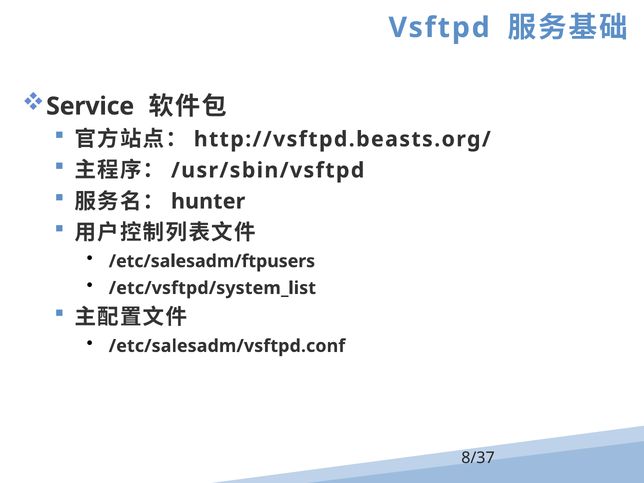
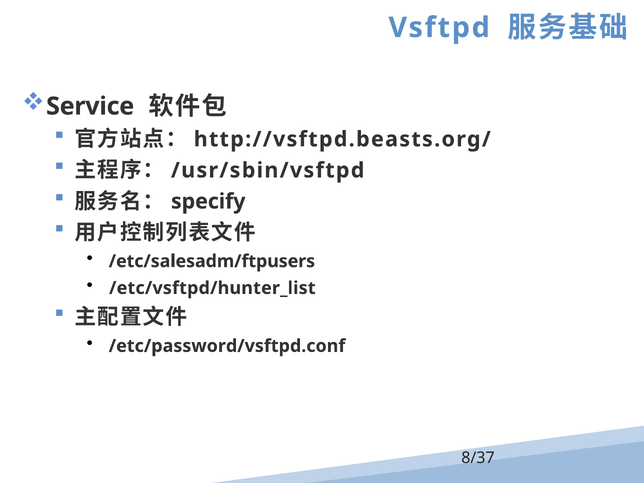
hunter: hunter -> specify (208, 201)
/etc/vsftpd/system_list: /etc/vsftpd/system_list -> /etc/vsftpd/hunter_list (212, 288)
/etc/salesadm/vsftpd.conf: /etc/salesadm/vsftpd.conf -> /etc/password/vsftpd.conf (227, 346)
